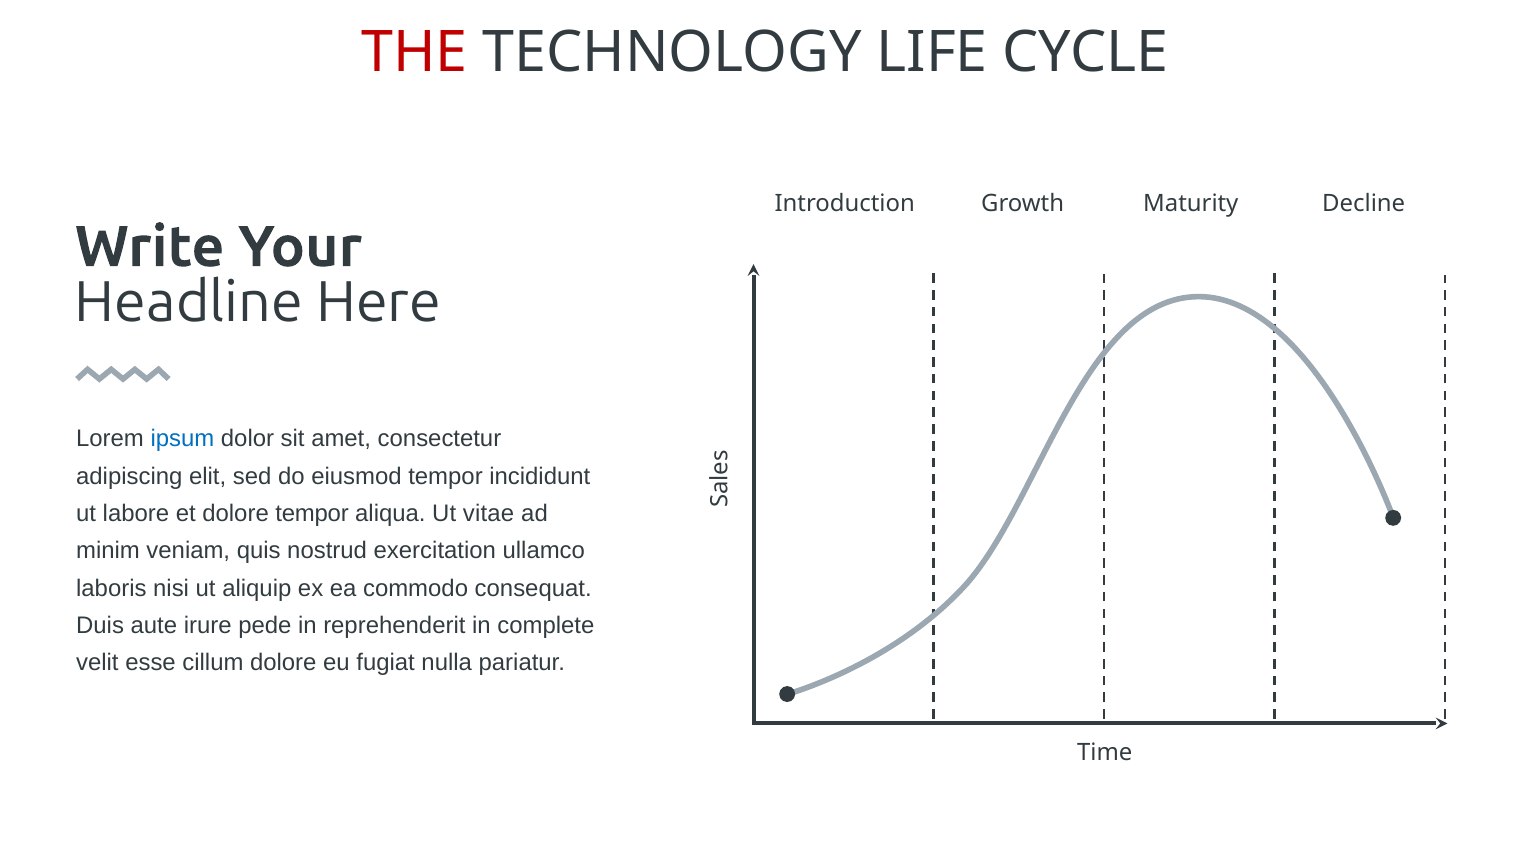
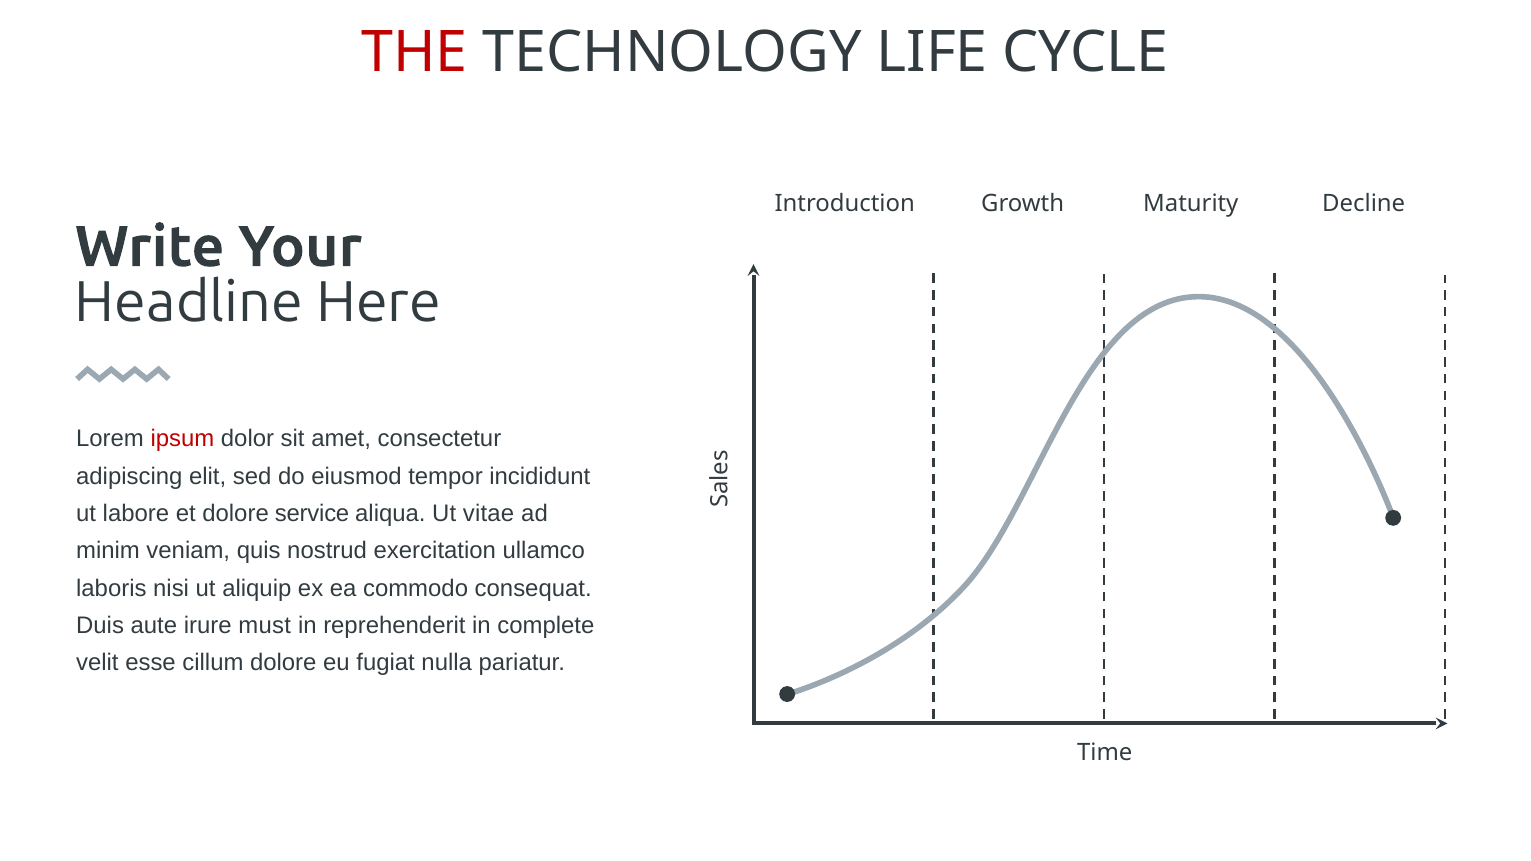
ipsum colour: blue -> red (182, 439)
dolore tempor: tempor -> service (312, 514)
pede: pede -> must (265, 626)
